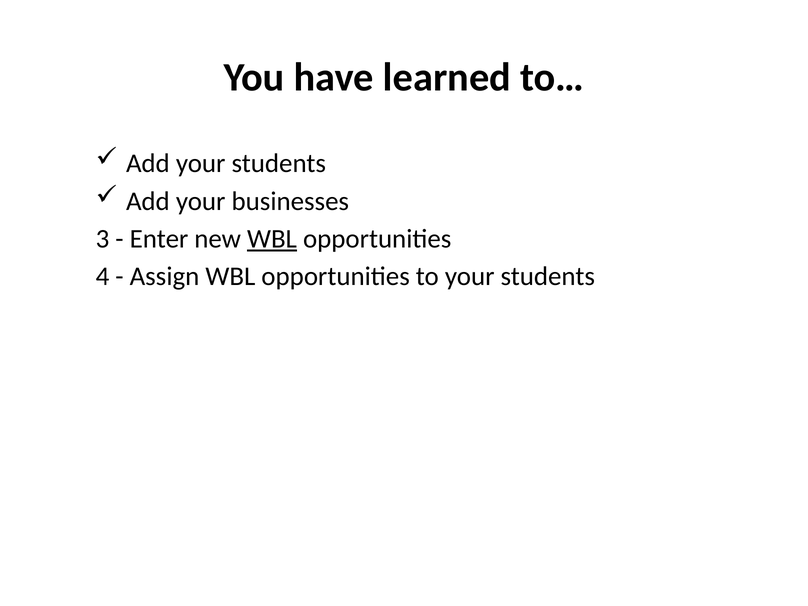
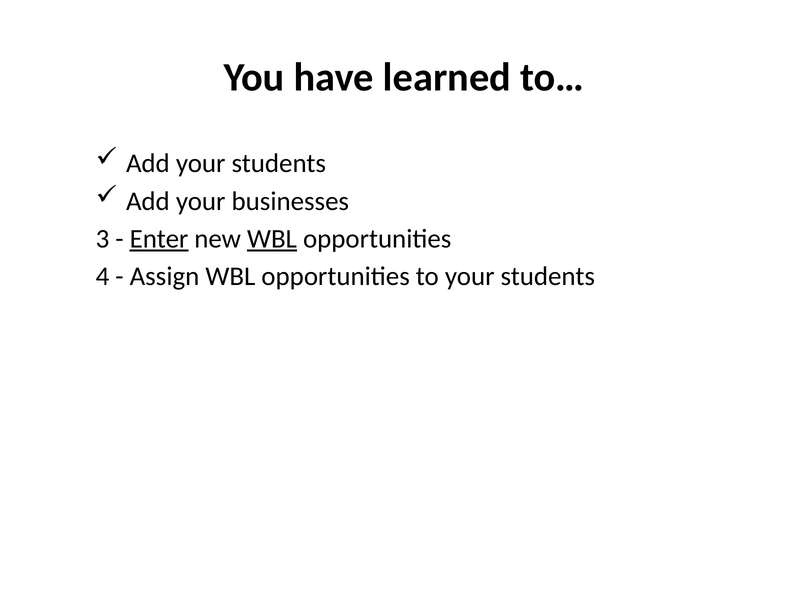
Enter underline: none -> present (159, 239)
